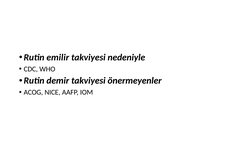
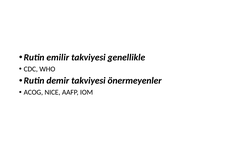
nedeniyle: nedeniyle -> genellikle (126, 57)
